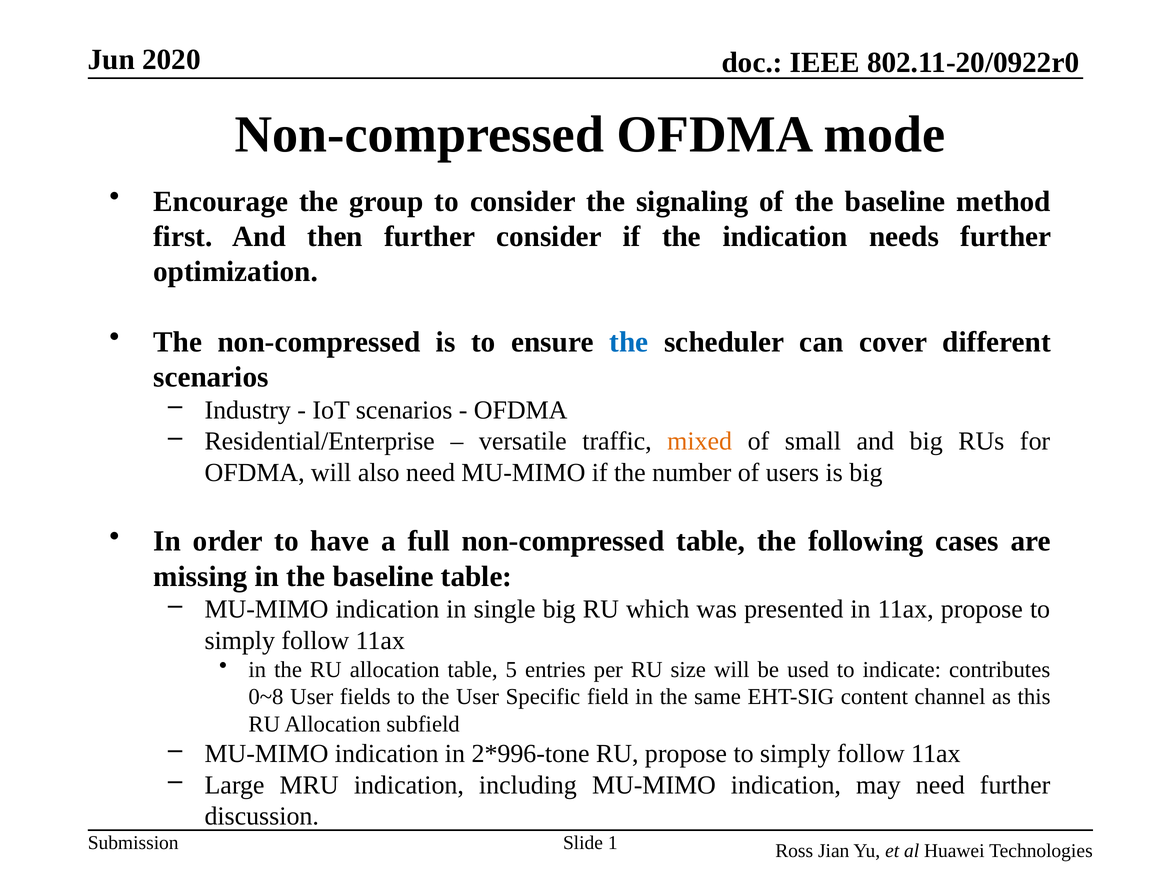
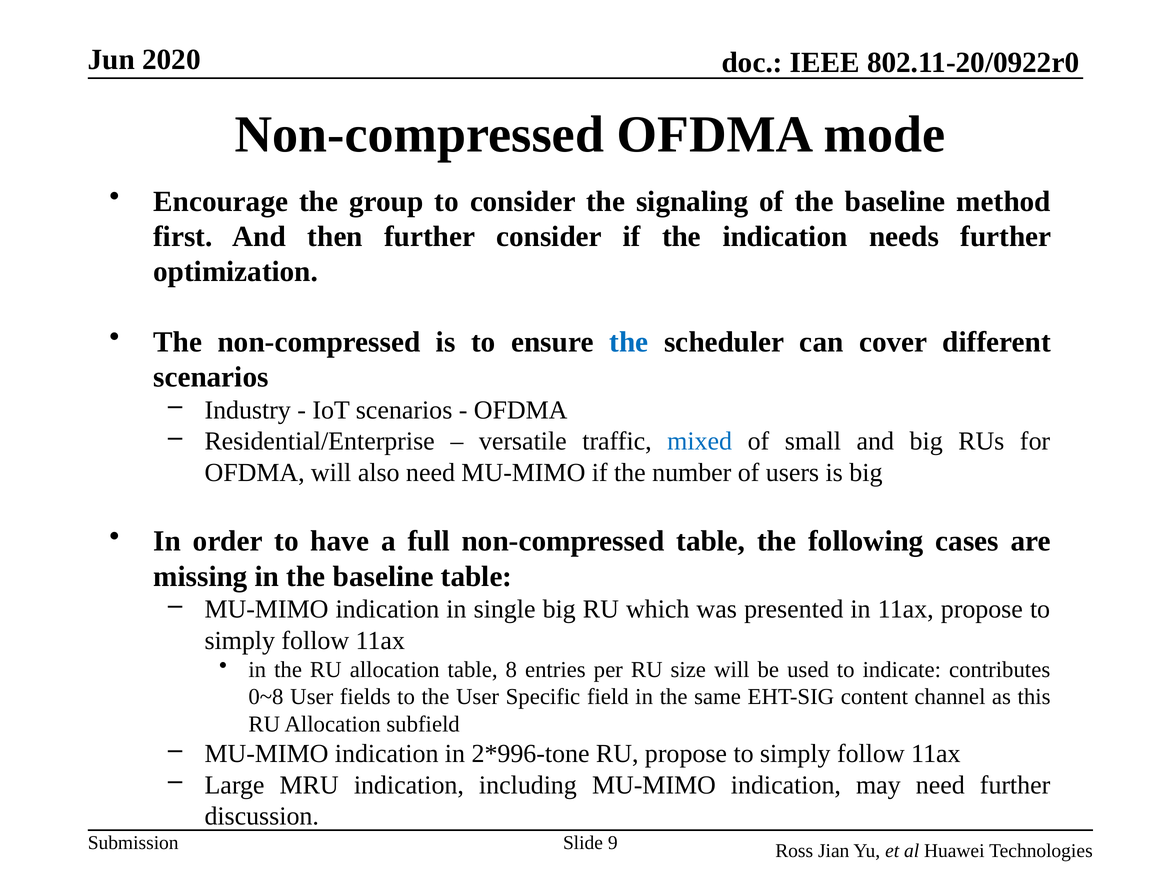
mixed colour: orange -> blue (700, 441)
5: 5 -> 8 (511, 669)
1: 1 -> 9 (613, 842)
